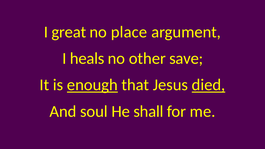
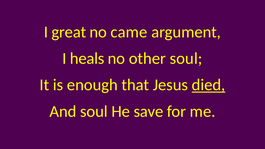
place: place -> came (129, 32)
other save: save -> soul (186, 58)
enough underline: present -> none (92, 85)
shall: shall -> save (148, 111)
